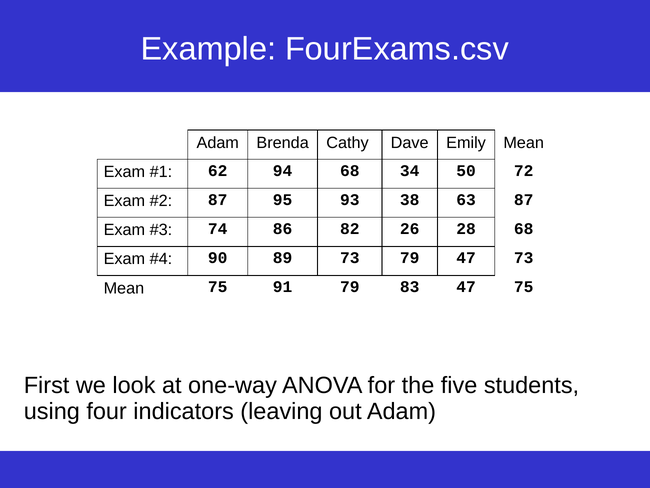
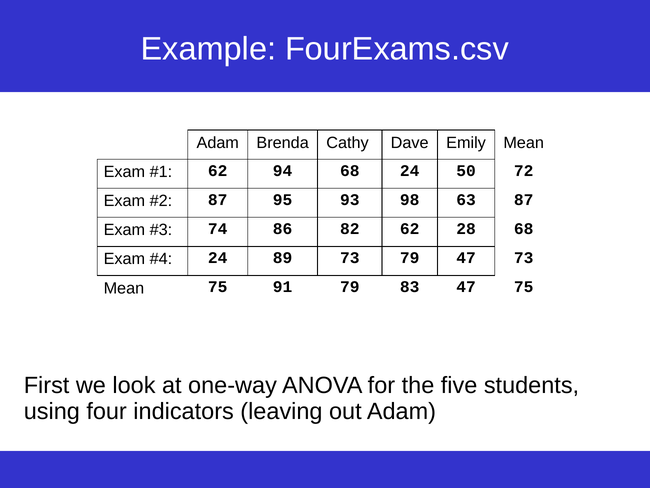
68 34: 34 -> 24 (410, 170)
38: 38 -> 98 (410, 200)
82 26: 26 -> 62 (410, 229)
90: 90 -> 24 (218, 258)
